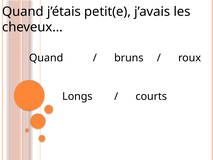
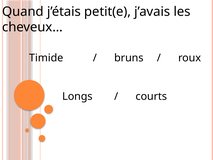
Quand: Quand -> Timide (46, 58)
